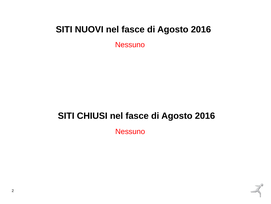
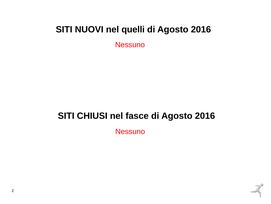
NUOVI nel fasce: fasce -> quelli (133, 29)
